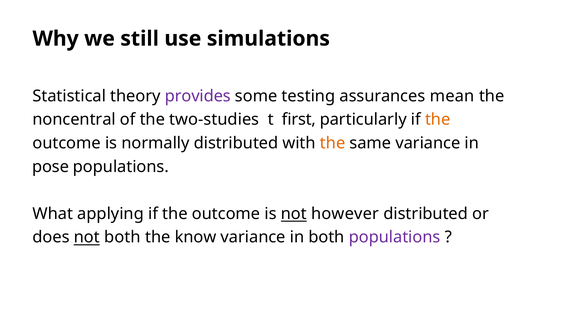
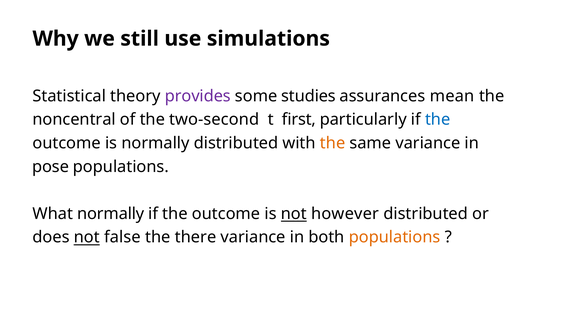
testing: testing -> studies (309, 96)
two-studies: two-studies -> two-second (214, 120)
the colour: orange -> blue (438, 120)
What applying: applying -> normally (111, 214)
not both: both -> false (122, 238)
know: know -> there (196, 238)
populations colour: purple -> orange (395, 238)
